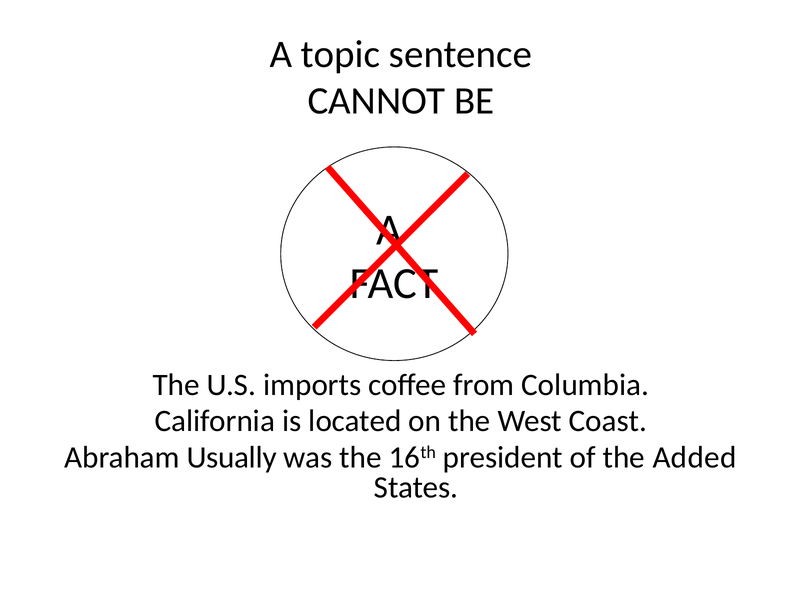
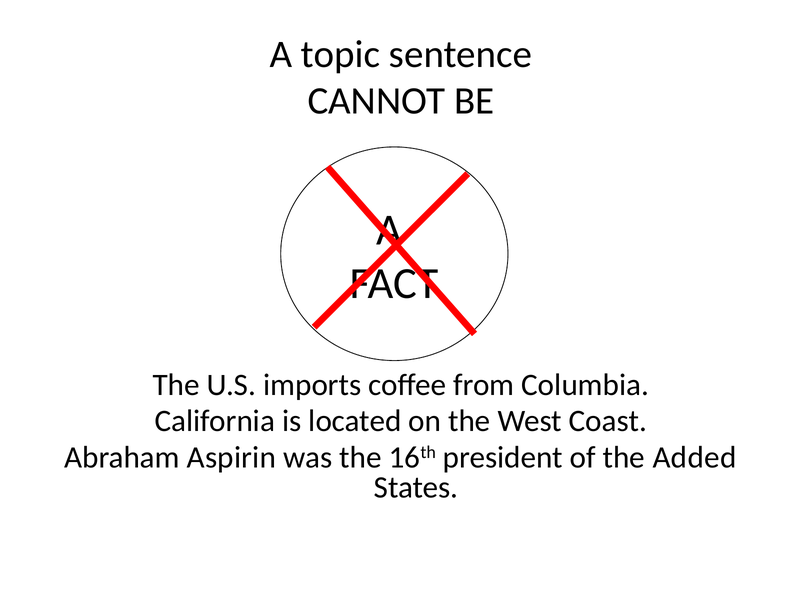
Usually: Usually -> Aspirin (231, 458)
